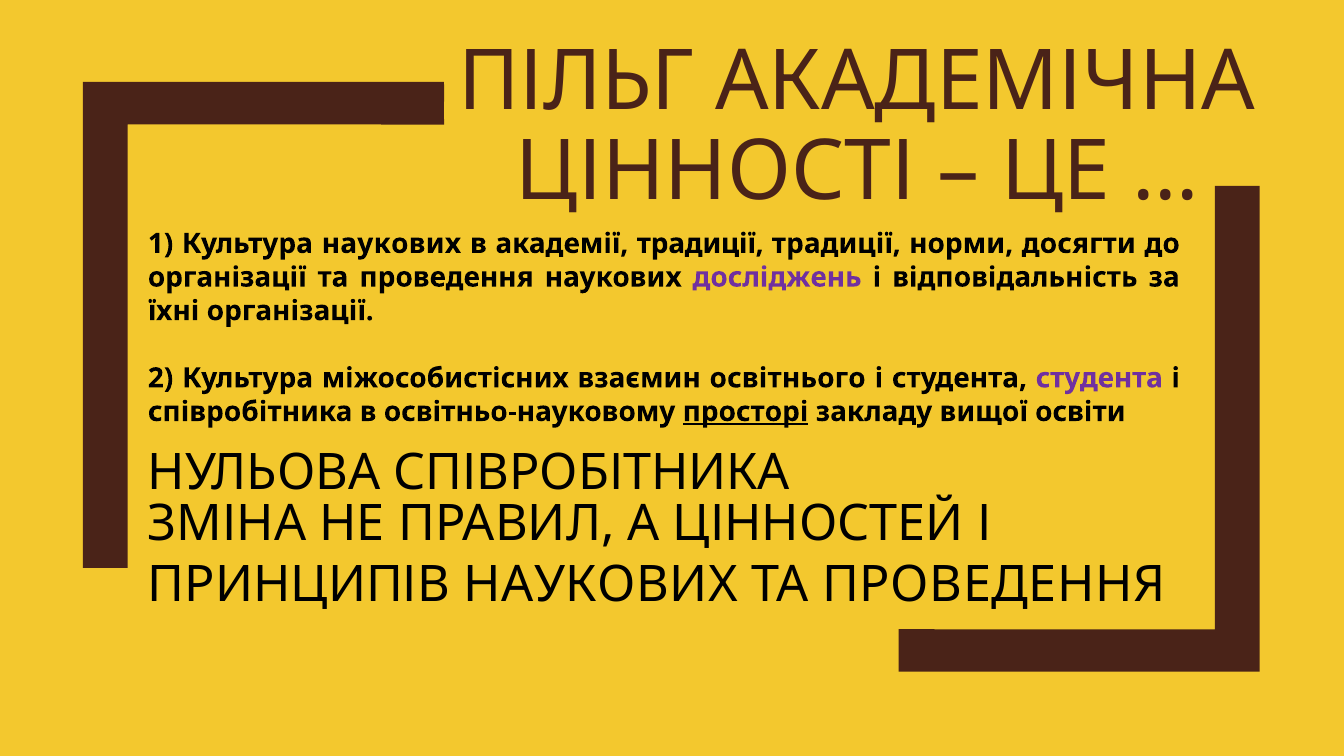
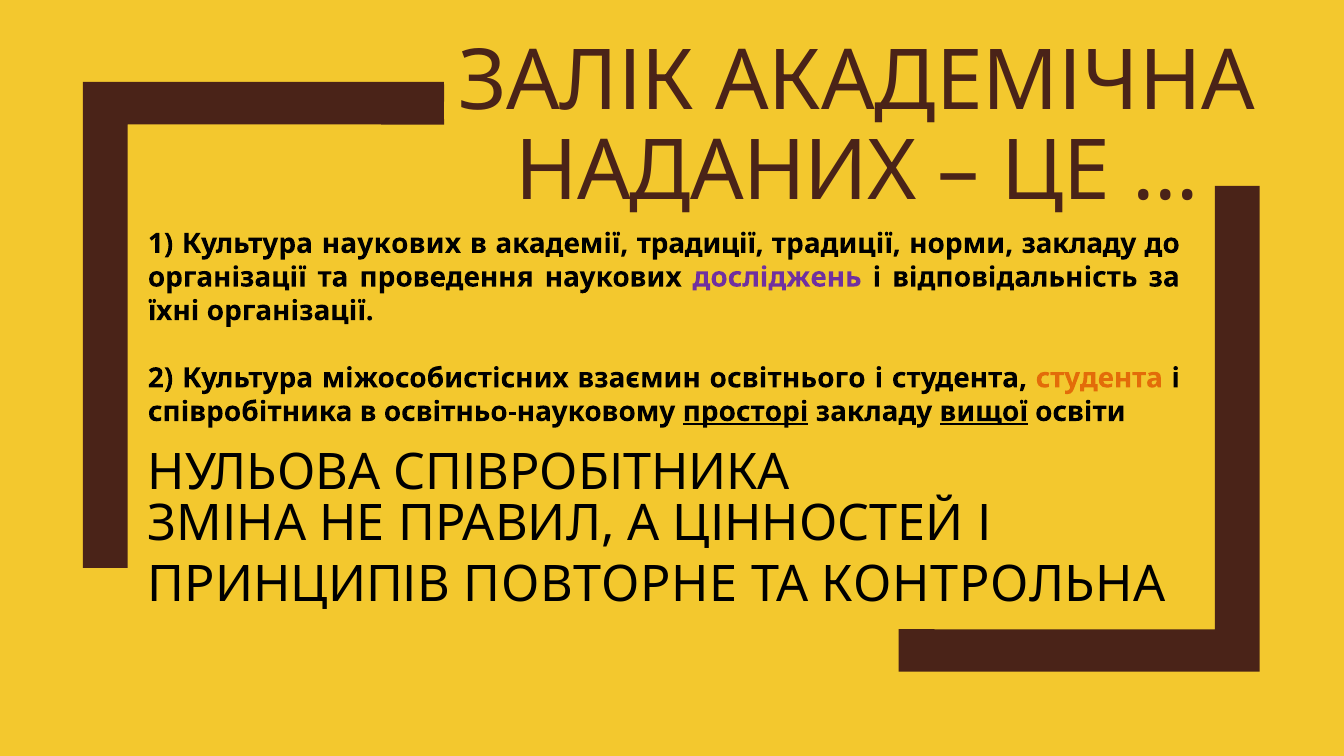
ПІЛЬГ: ПІЛЬГ -> ЗАЛІК (576, 82)
ЦІННОСТІ: ЦІННОСТІ -> НАДАНИХ (716, 171)
норми досягти: досягти -> закладу (1079, 244)
студента colour: purple -> orange (1099, 378)
вищої underline: none -> present (984, 412)
ПРИНЦИПІВ НАУКОВИХ: НАУКОВИХ -> ПОВТОРНЕ (601, 585)
ПРОВЕДЕННЯ: ПРОВЕДЕННЯ -> КОНТРОЛЬНА (994, 585)
